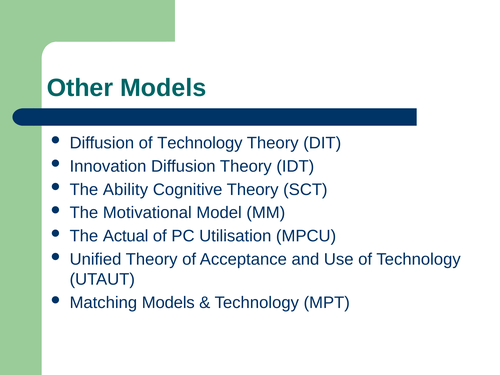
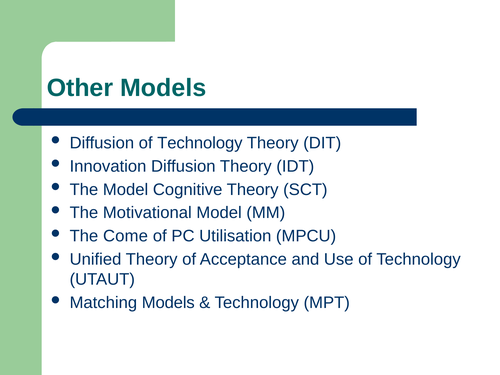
The Ability: Ability -> Model (126, 189)
Actual: Actual -> Come (125, 236)
